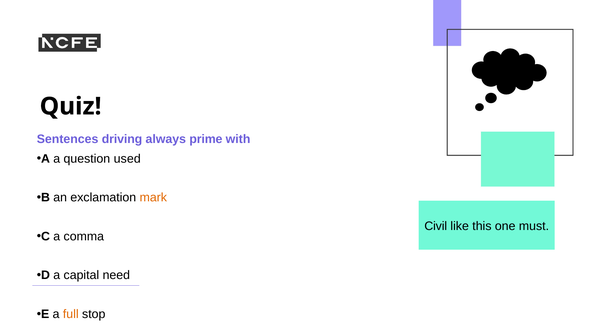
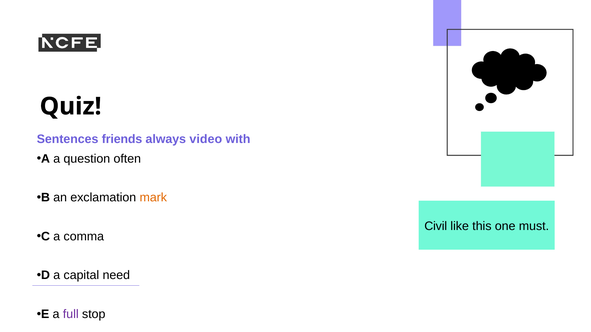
driving: driving -> friends (122, 139)
prime: prime -> video (206, 139)
used: used -> often (127, 159)
full colour: orange -> purple (71, 315)
